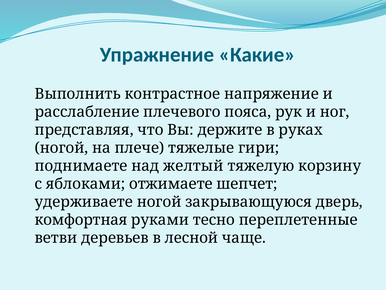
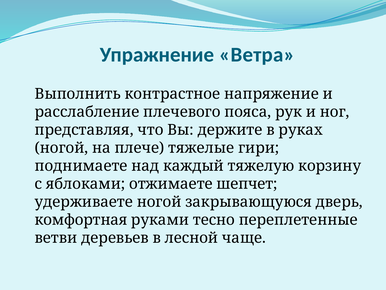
Какие: Какие -> Ветра (257, 55)
желтый: желтый -> каждый (193, 166)
